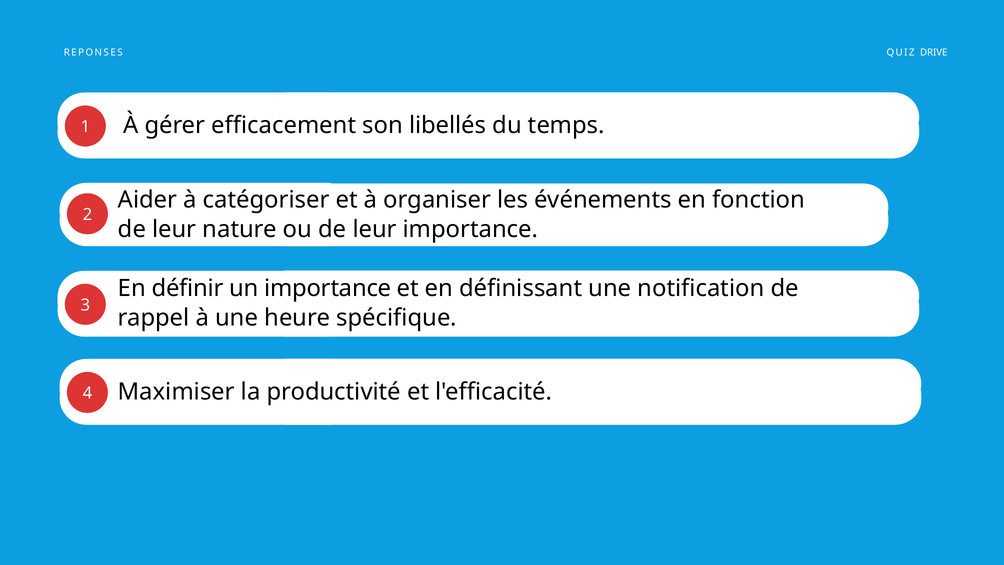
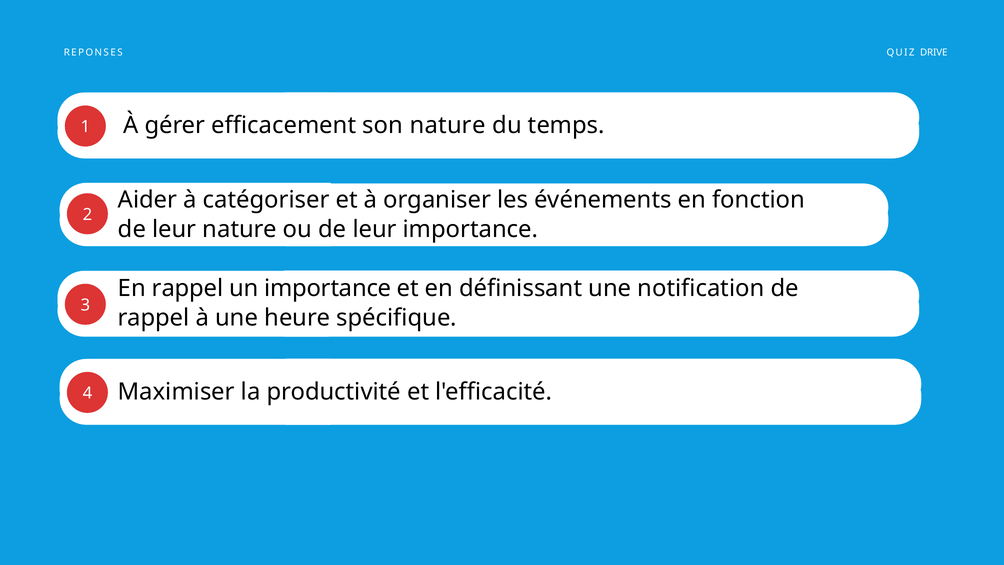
son libellés: libellés -> nature (448, 125)
En définir: définir -> rappel (188, 288)
